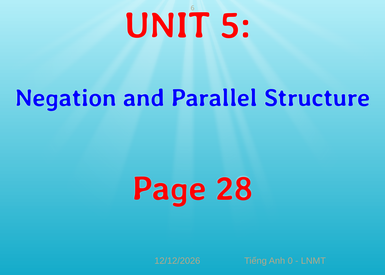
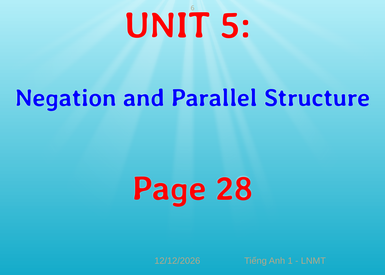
0: 0 -> 1 (290, 261)
